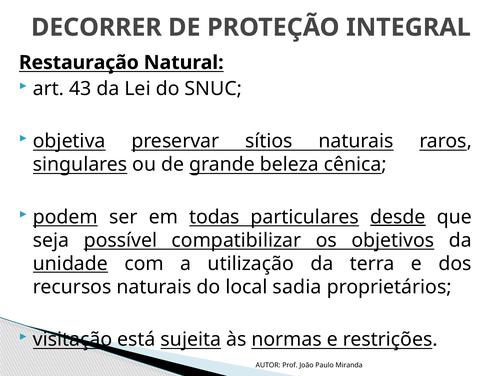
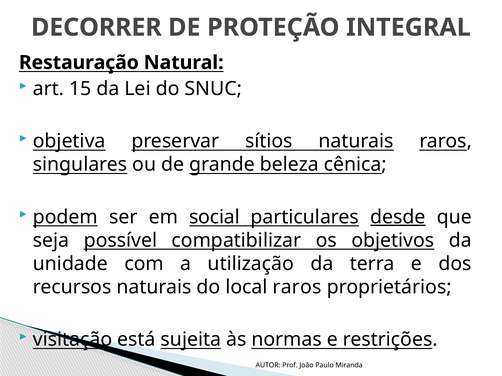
43: 43 -> 15 (80, 89)
todas: todas -> social (214, 217)
unidade underline: present -> none (70, 264)
local sadia: sadia -> raros (297, 288)
